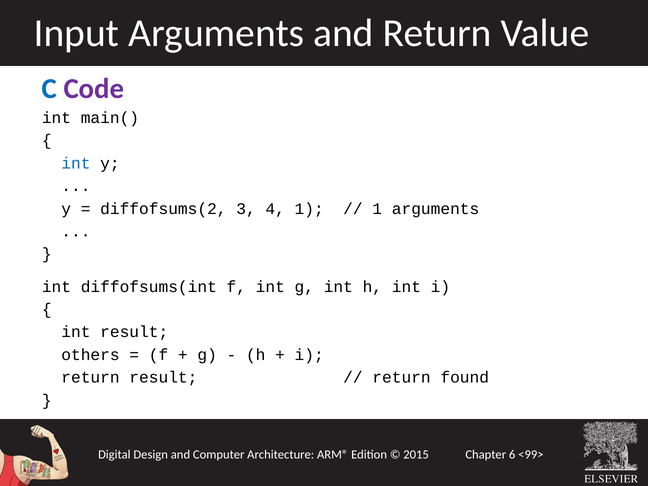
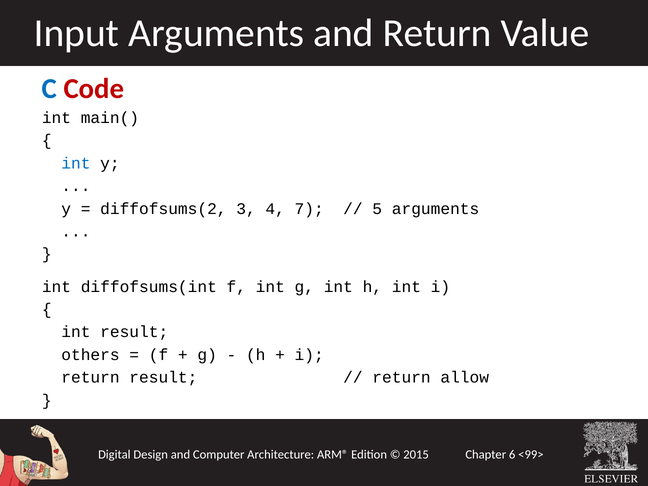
Code colour: purple -> red (94, 89)
4 1: 1 -> 7 (309, 209)
1: 1 -> 5 (377, 209)
found: found -> allow (465, 377)
